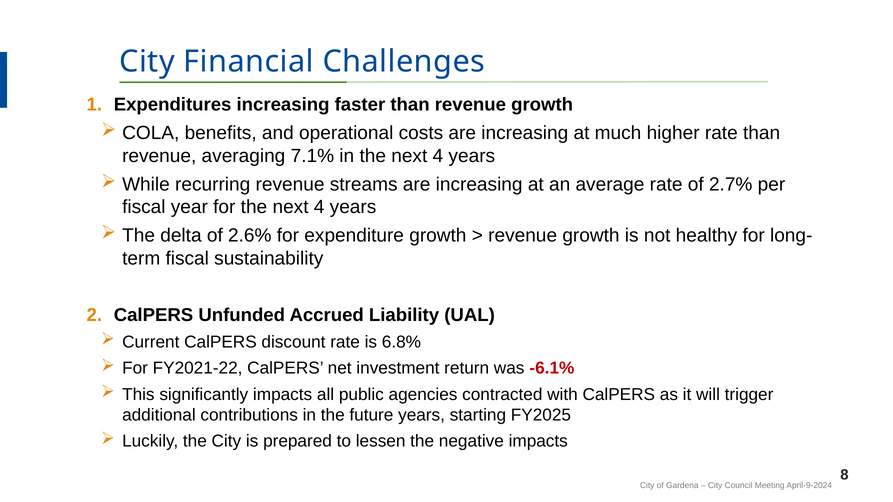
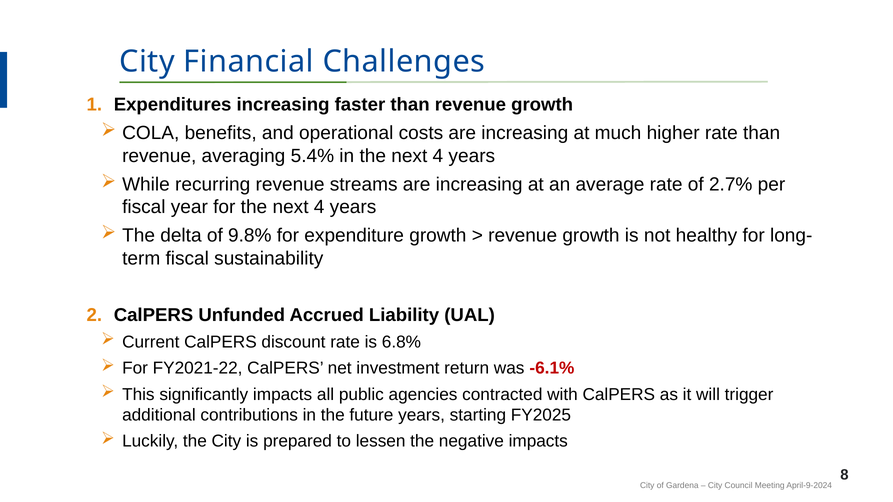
7.1%: 7.1% -> 5.4% (312, 156)
2.6%: 2.6% -> 9.8% (250, 236)
